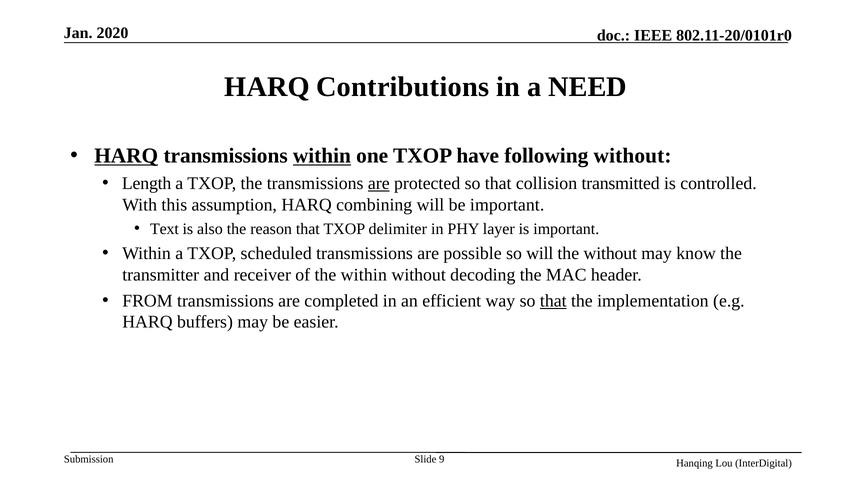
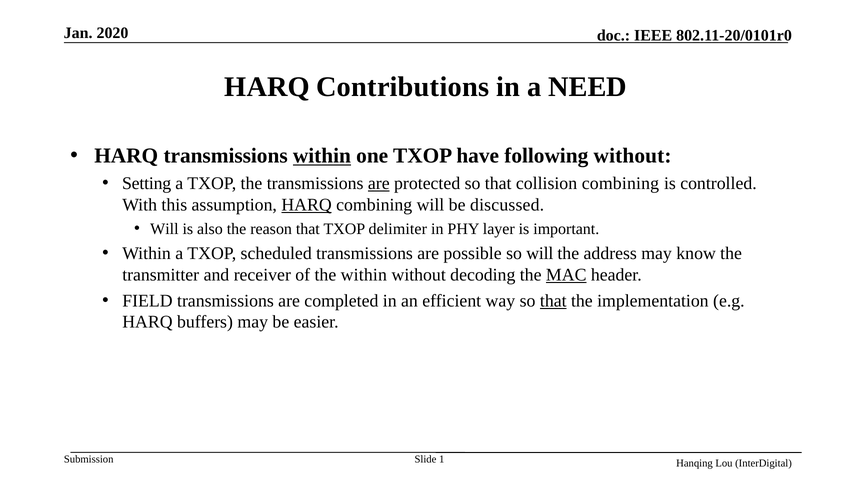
HARQ underline: present -> none (126, 156)
Length: Length -> Setting (147, 184)
collision transmitted: transmitted -> combining (620, 184)
HARQ underline: none -> present (307, 205)
be important: important -> discussed (507, 205)
Text: Text -> Will (164, 229)
the without: without -> address (610, 254)
MAC underline: none -> present (566, 275)
FROM: FROM -> FIELD (147, 301)
9: 9 -> 1 (442, 460)
